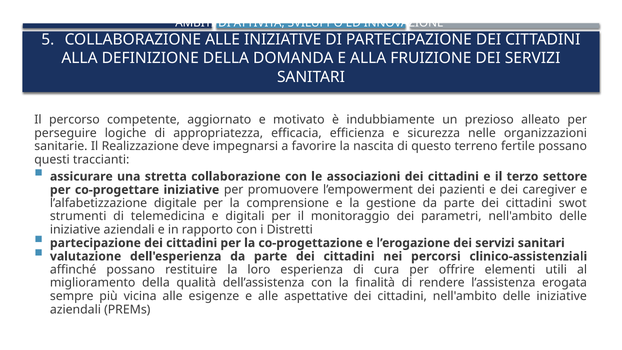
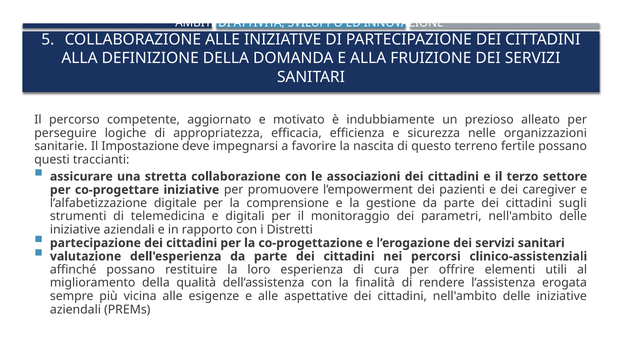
Realizzazione: Realizzazione -> Impostazione (140, 146)
swot: swot -> sugli (573, 203)
